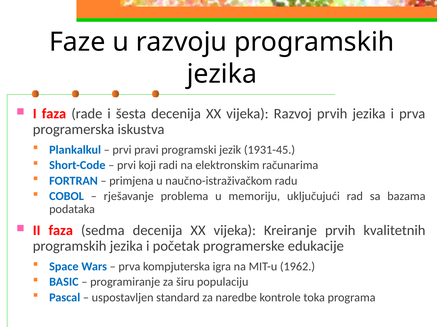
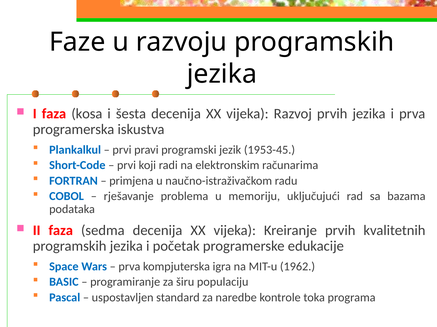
rade: rade -> kosa (87, 114)
1931-45: 1931-45 -> 1953-45 (270, 150)
